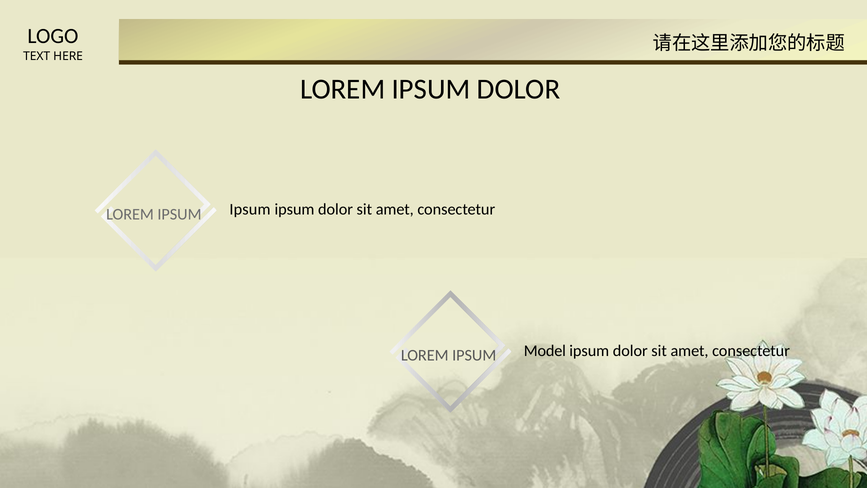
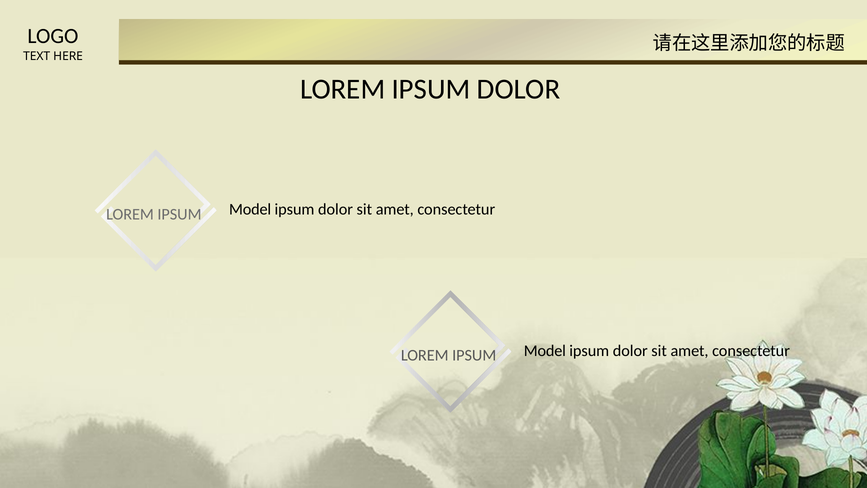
Ipsum: Ipsum -> Model (250, 209)
